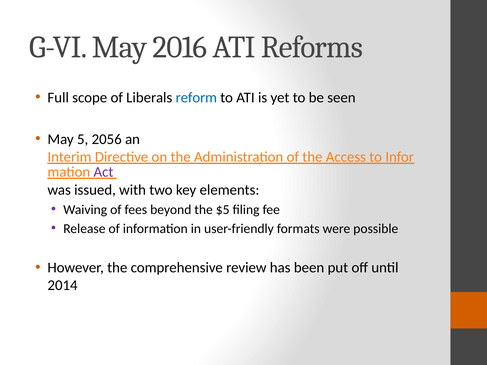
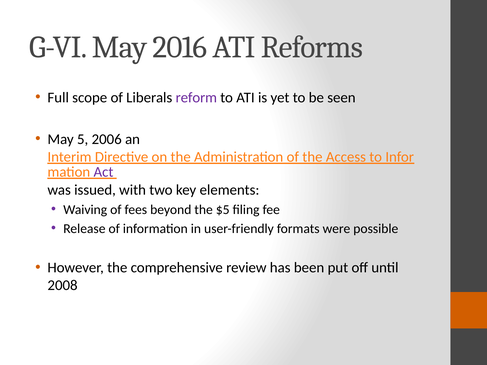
reform colour: blue -> purple (196, 98)
2056: 2056 -> 2006 (107, 139)
2014: 2014 -> 2008 (63, 286)
